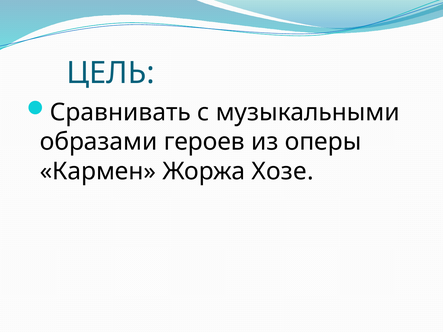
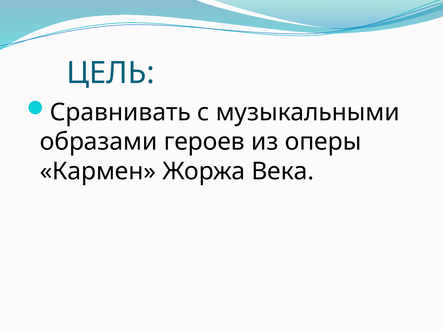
Хозе: Хозе -> Века (283, 171)
